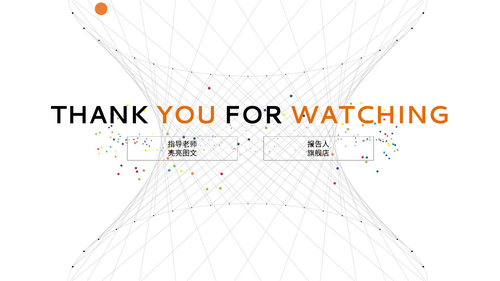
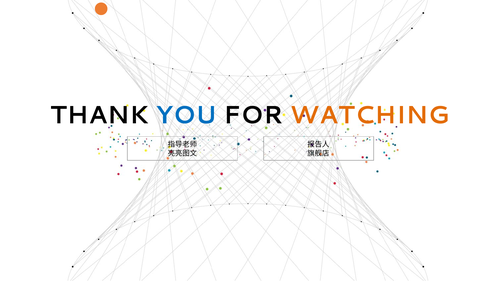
YOU colour: orange -> blue (186, 115)
